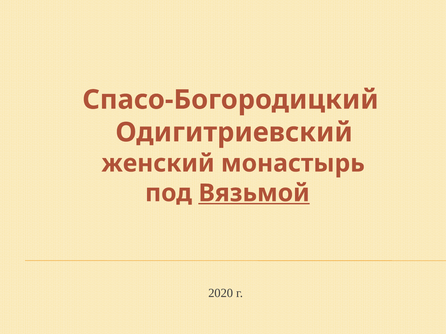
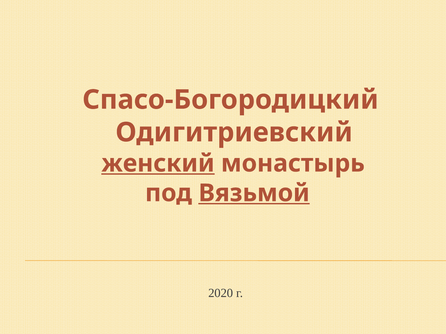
женский underline: none -> present (158, 164)
